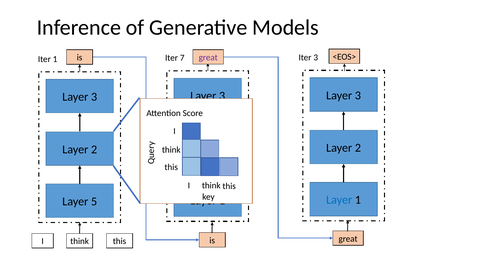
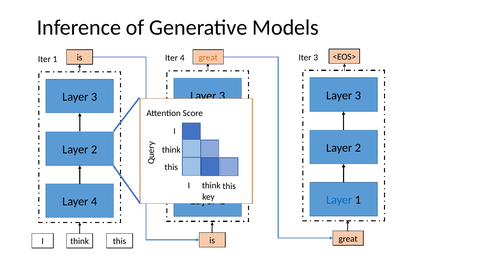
great colour: purple -> orange (208, 58)
Iter 7: 7 -> 4 (182, 58)
Layer 5: 5 -> 4 (94, 201)
